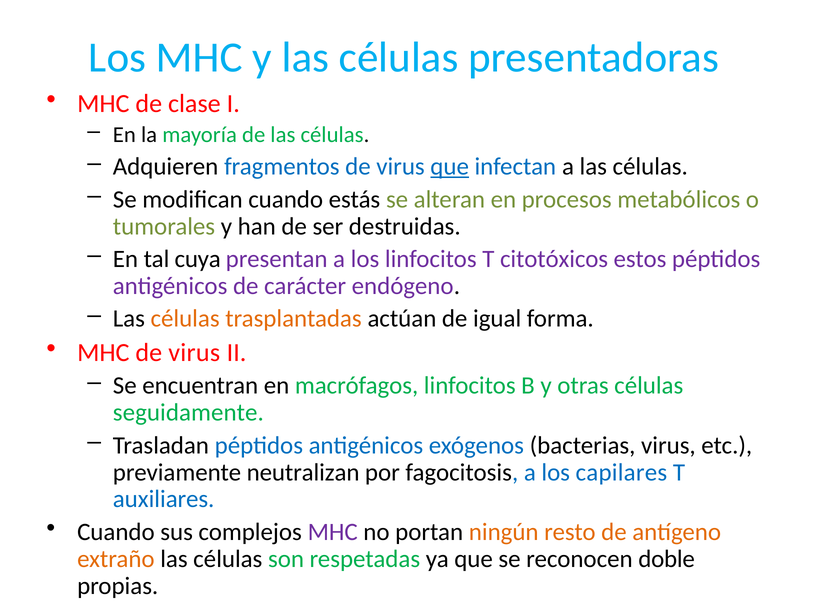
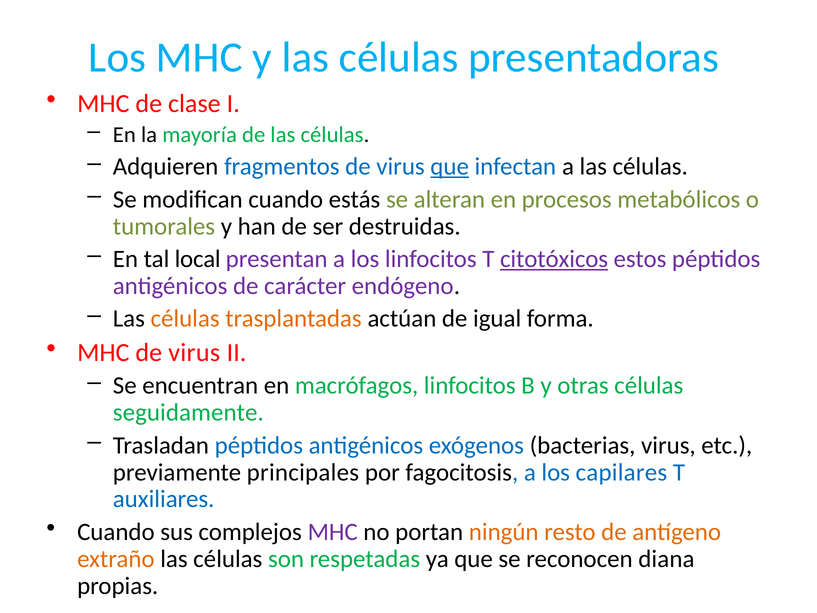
cuya: cuya -> local (198, 259)
citotóxicos underline: none -> present (554, 259)
neutralizan: neutralizan -> principales (303, 472)
doble: doble -> diana (666, 559)
